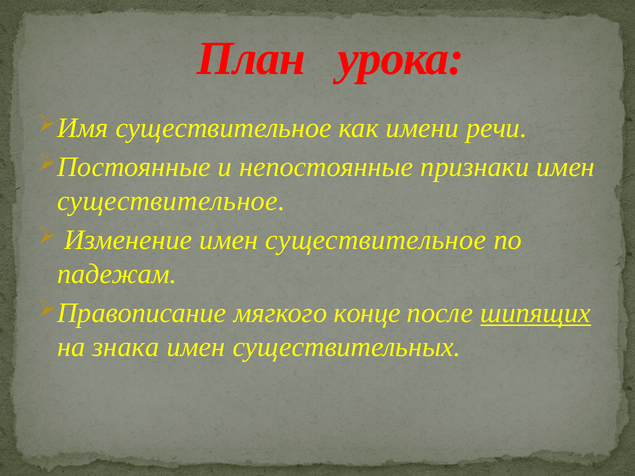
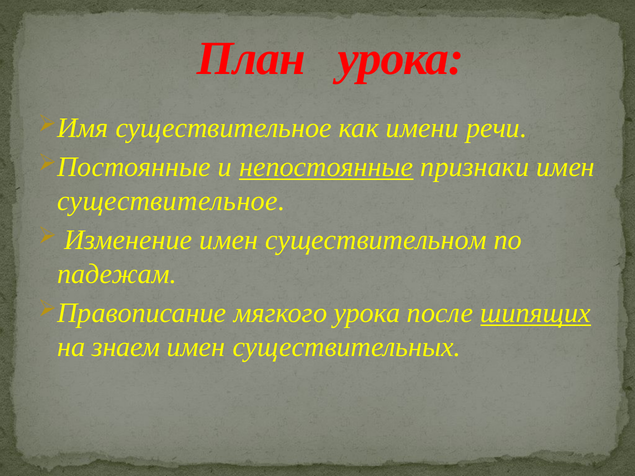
непостоянные underline: none -> present (326, 167)
Изменение имен существительное: существительное -> существительном (376, 240)
мягкого конце: конце -> урока (367, 313)
знака: знака -> знаем (126, 347)
